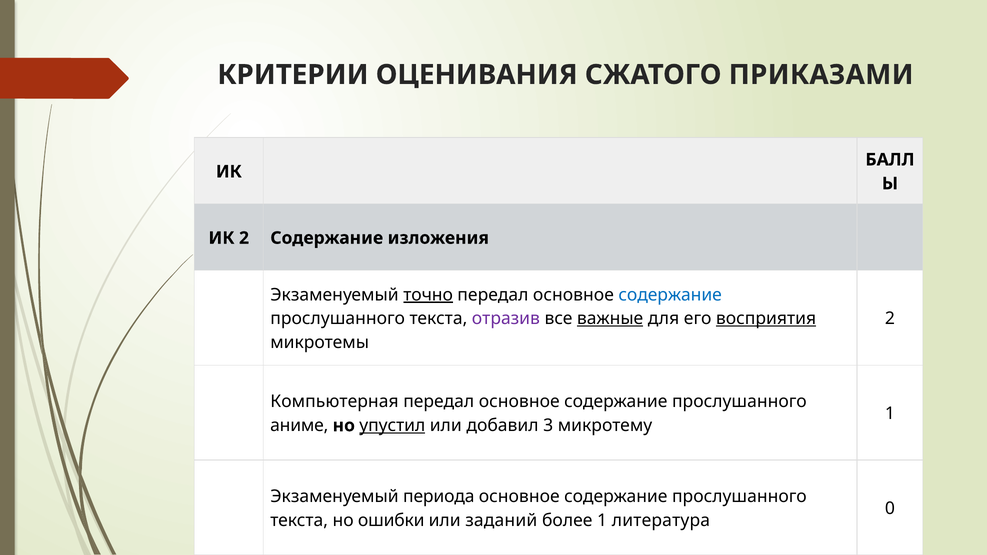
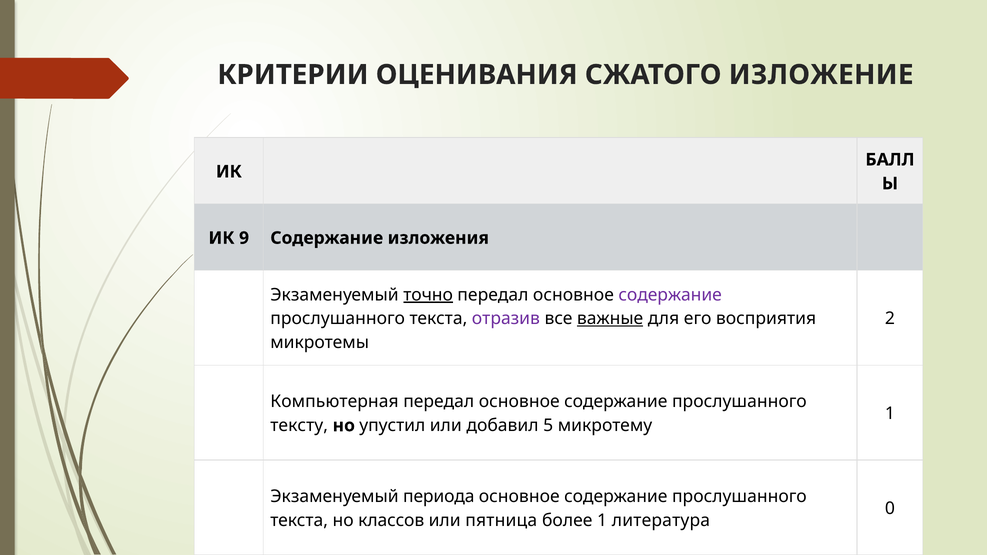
ПРИКАЗАМИ: ПРИКАЗАМИ -> ИЗЛОЖЕНИЕ (821, 75)
ИК 2: 2 -> 9 (244, 238)
содержание colour: blue -> purple (670, 295)
восприятия underline: present -> none (766, 319)
аниме: аниме -> тексту (299, 426)
упустил underline: present -> none (392, 426)
3: 3 -> 5 (548, 426)
ошибки: ошибки -> классов (391, 521)
заданий: заданий -> пятница (501, 521)
